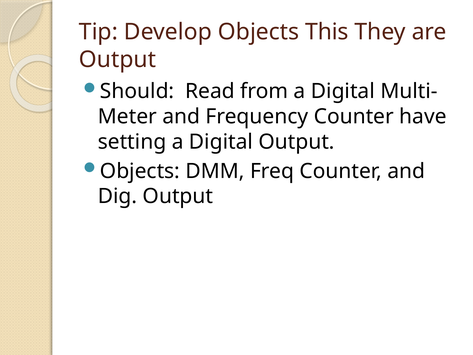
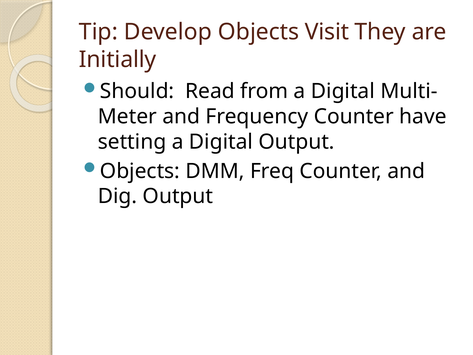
This: This -> Visit (327, 32)
Output: Output -> Initially (118, 60)
